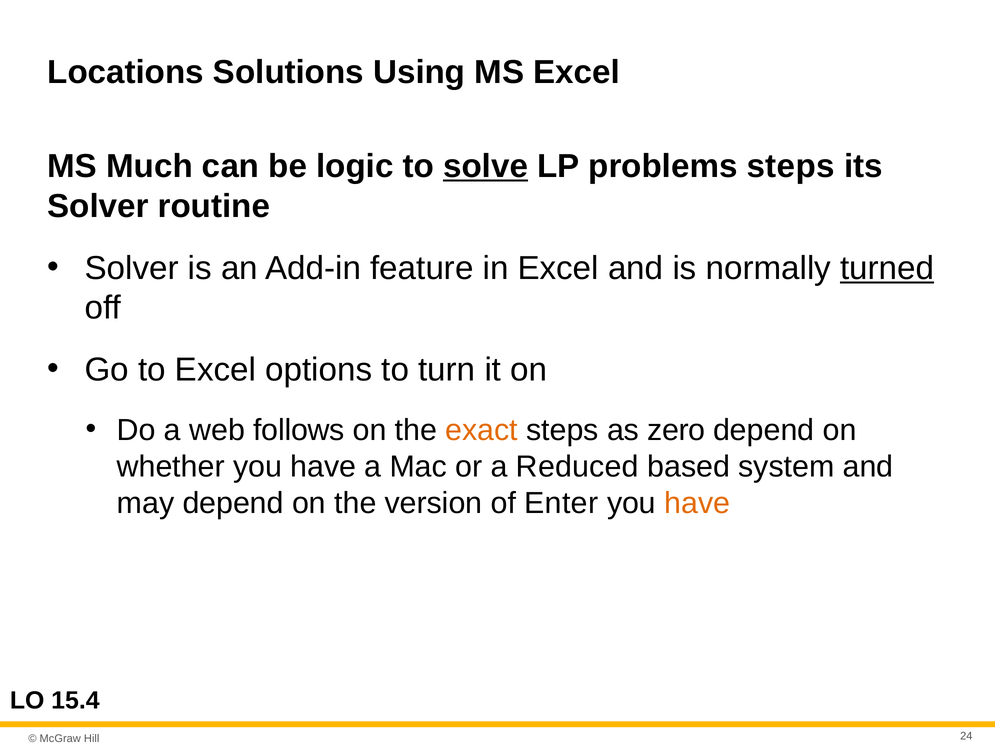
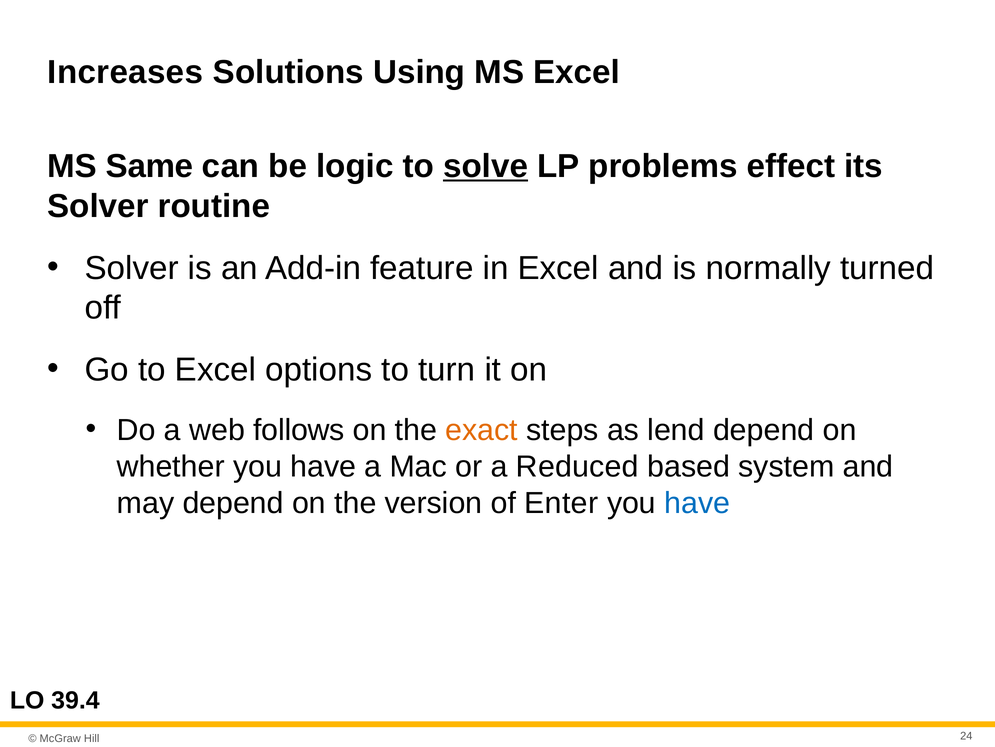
Locations: Locations -> Increases (125, 72)
Much: Much -> Same (150, 166)
problems steps: steps -> effect (791, 166)
turned underline: present -> none (887, 268)
zero: zero -> lend (676, 430)
have colour: orange -> blue (697, 502)
15.4: 15.4 -> 39.4 (75, 700)
